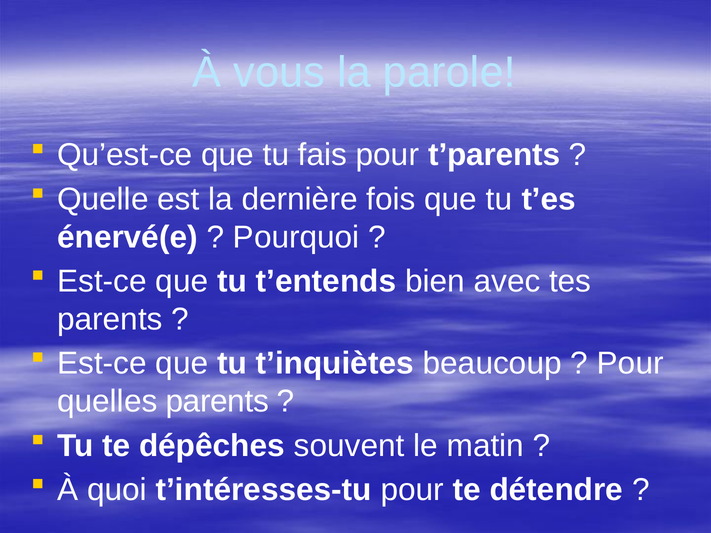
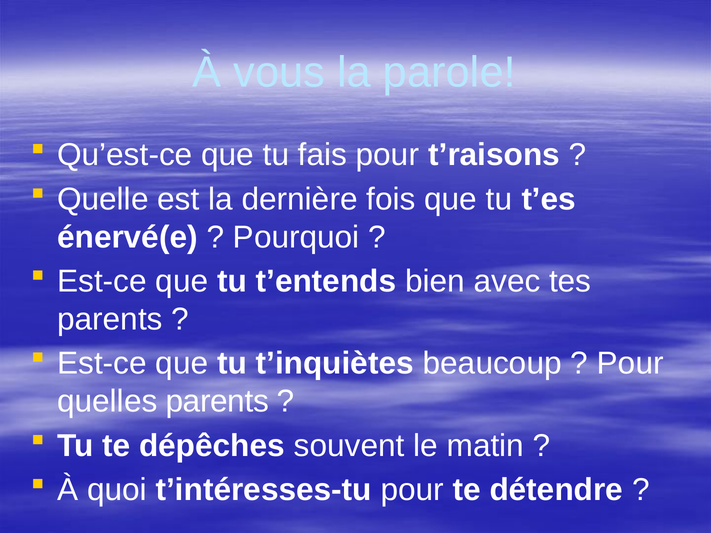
t’parents: t’parents -> t’raisons (494, 155)
